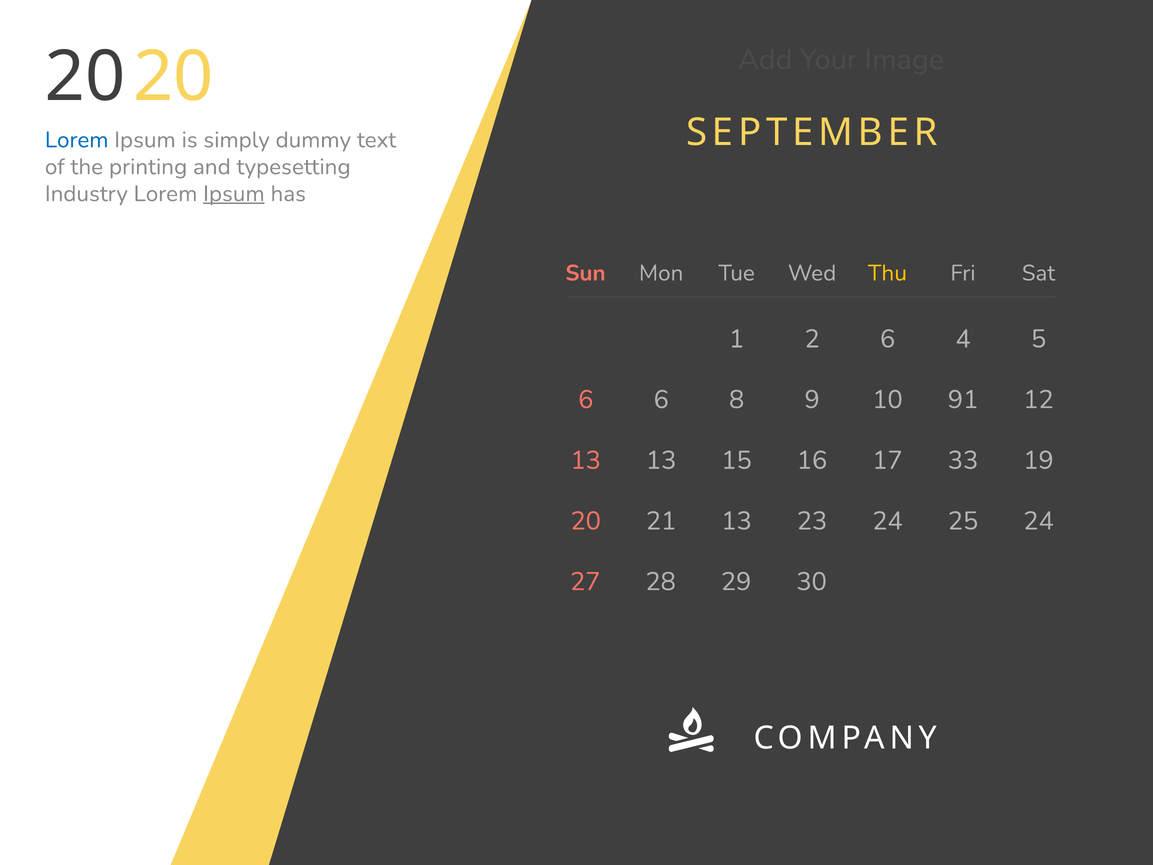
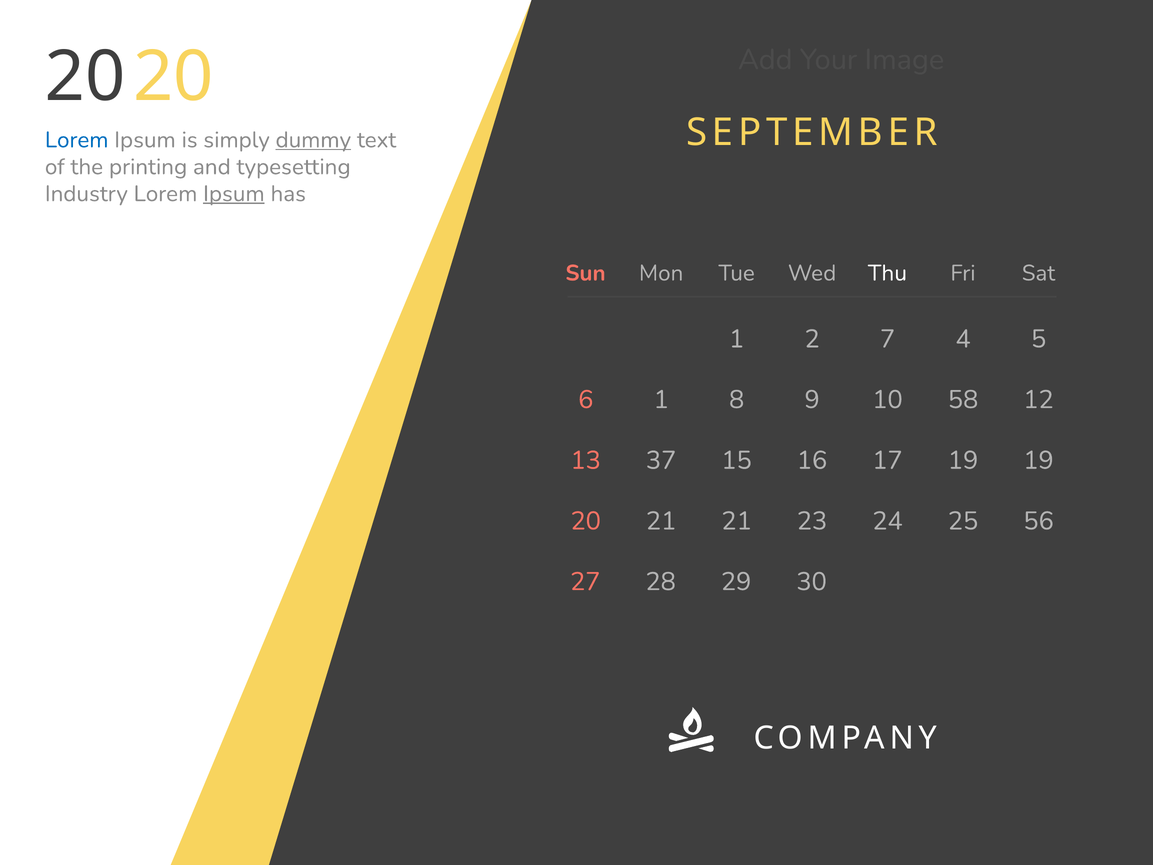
dummy underline: none -> present (313, 140)
Thu colour: yellow -> white (887, 273)
2 6: 6 -> 7 (888, 339)
6 6: 6 -> 1 (661, 400)
91: 91 -> 58 (963, 400)
13 13: 13 -> 37 (661, 460)
17 33: 33 -> 19 (963, 460)
21 13: 13 -> 21 (737, 521)
25 24: 24 -> 56 (1039, 521)
